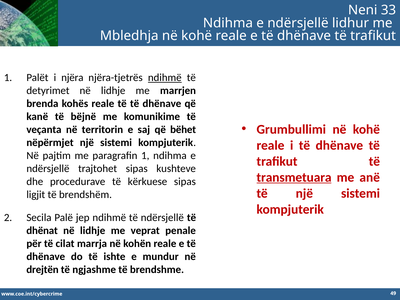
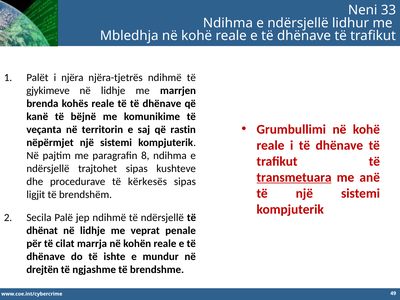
ndihmë underline: present -> none (165, 78)
detyrimet: detyrimet -> gjykimeve (48, 91)
bëhet: bëhet -> rastin (183, 130)
paragrafin 1: 1 -> 8 (145, 156)
kërkuese: kërkuese -> kërkesës (147, 182)
